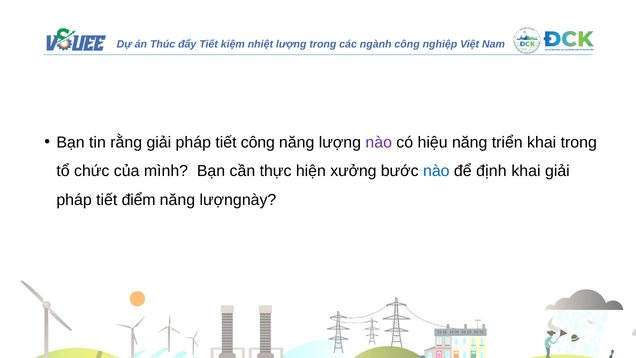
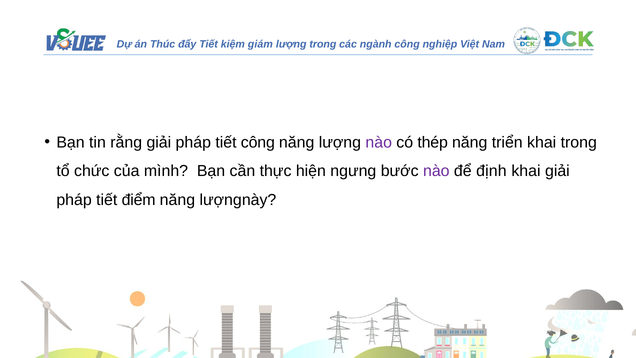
nhiệt: nhiệt -> giám (260, 44)
hiệu: hiệu -> thép (433, 142)
xưởng: xưởng -> ngưng (353, 171)
nào colour: blue -> purple (436, 171)
